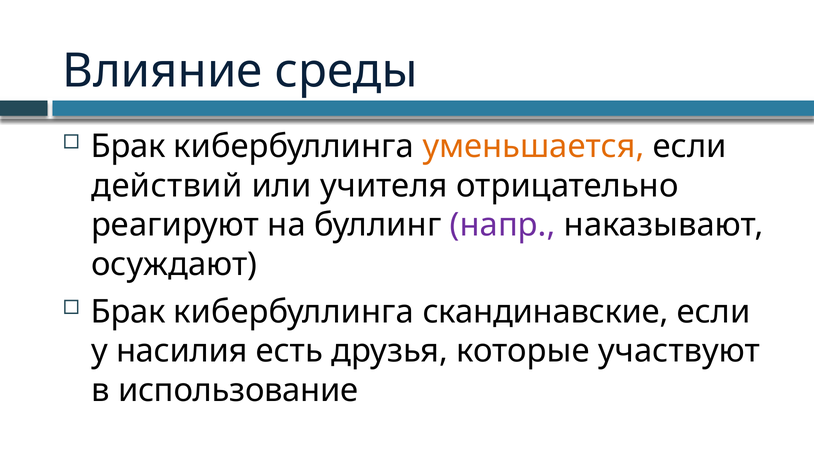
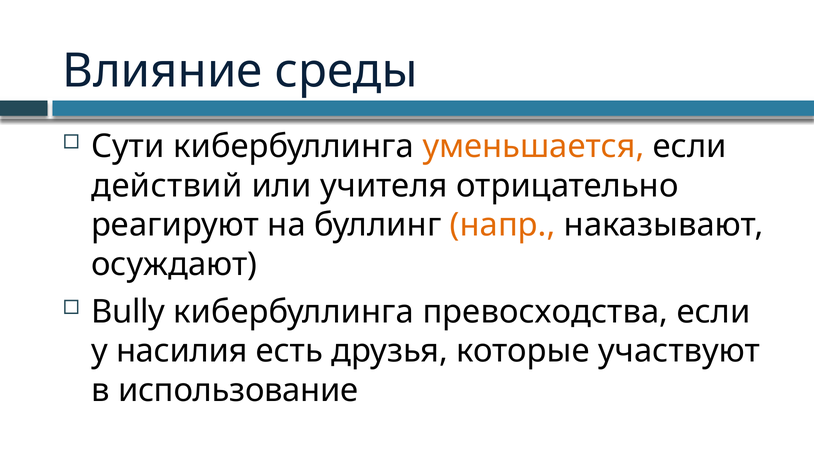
Брак: Брак -> Сути (128, 146)
напр colour: purple -> orange (503, 225)
Брак: Брак -> Bully (128, 312)
скандинавские: скандинавские -> превосходства (545, 312)
